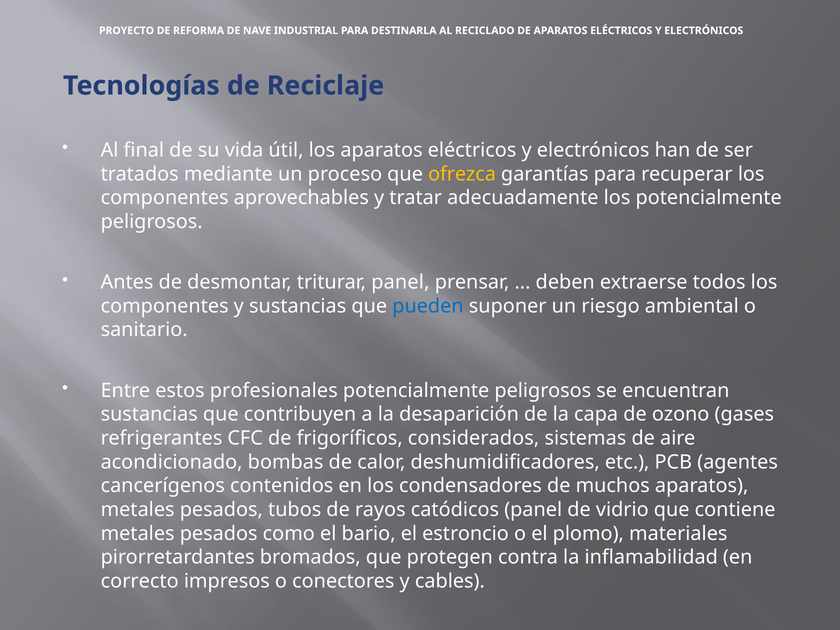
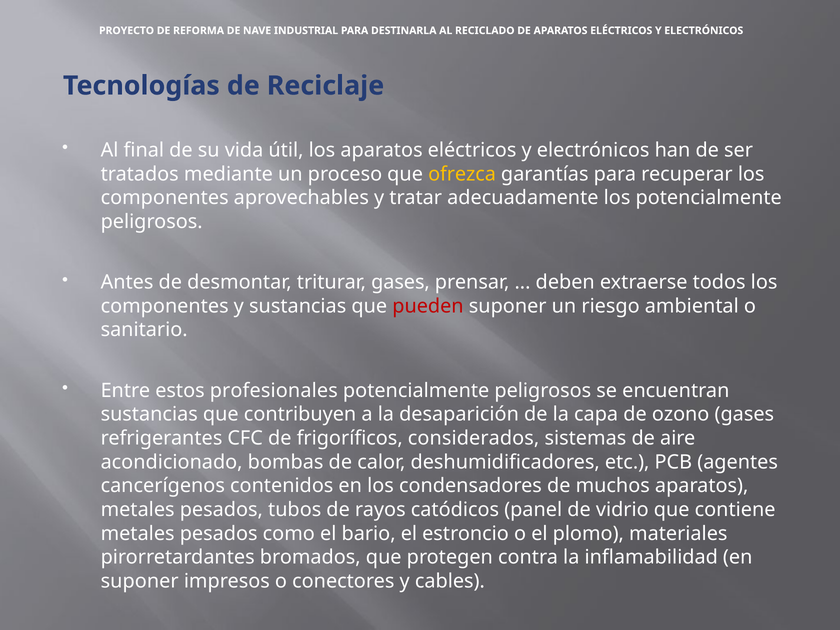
triturar panel: panel -> gases (400, 282)
pueden colour: blue -> red (428, 306)
correcto: correcto -> suponer (140, 581)
